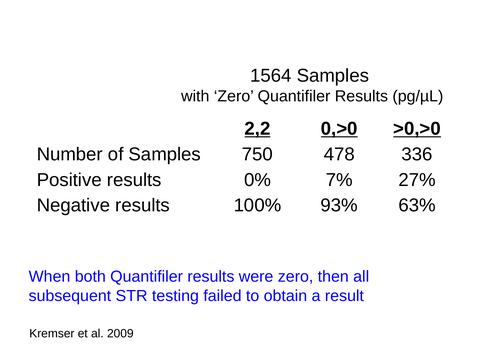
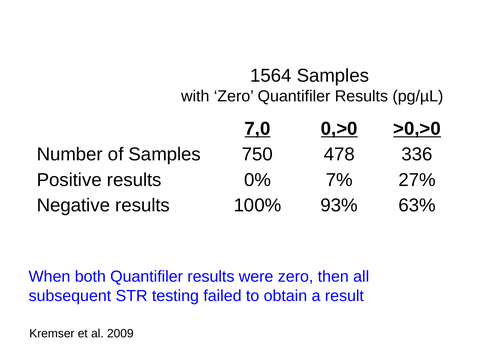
2,2: 2,2 -> 7,0 (257, 129)
